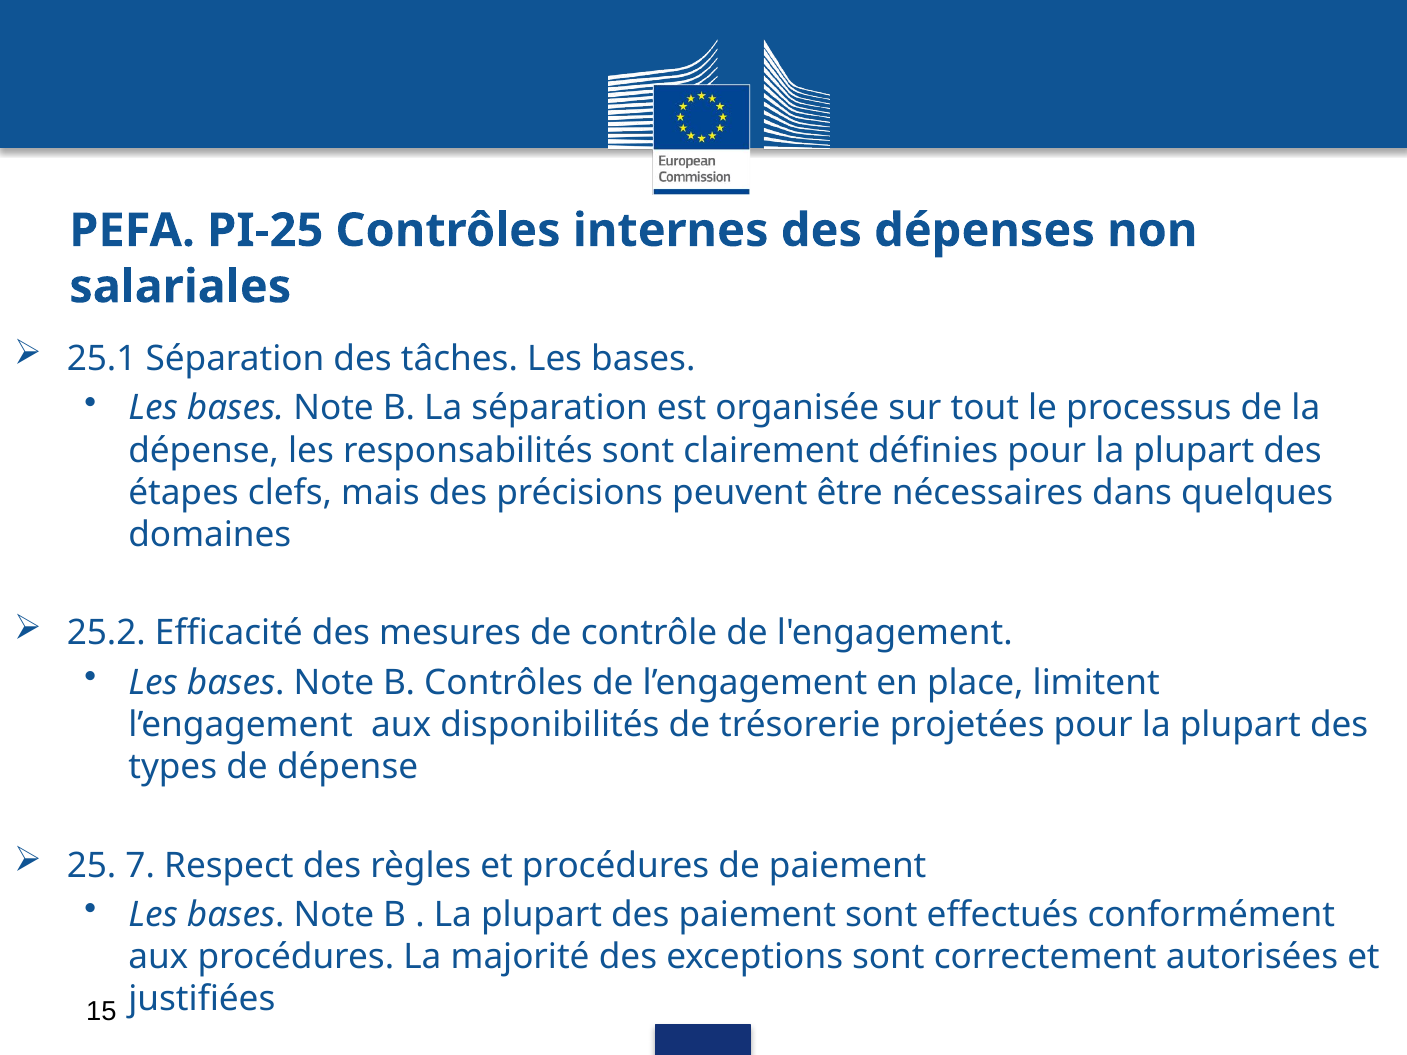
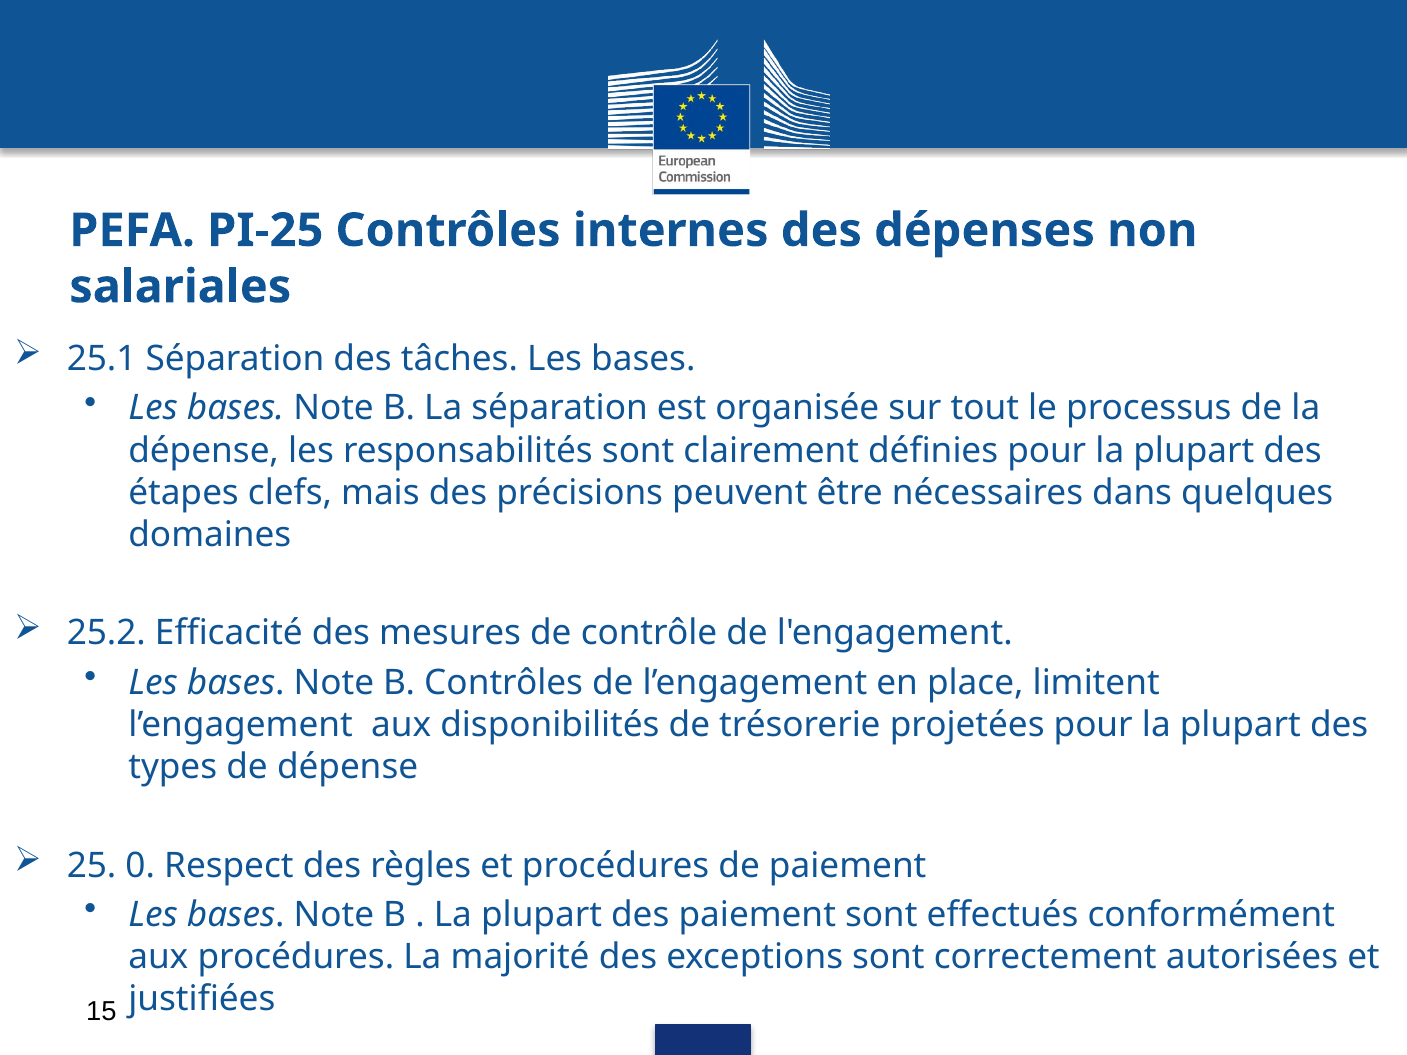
7: 7 -> 0 (140, 866)
